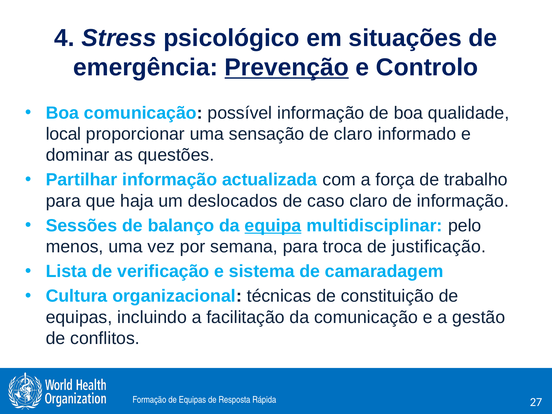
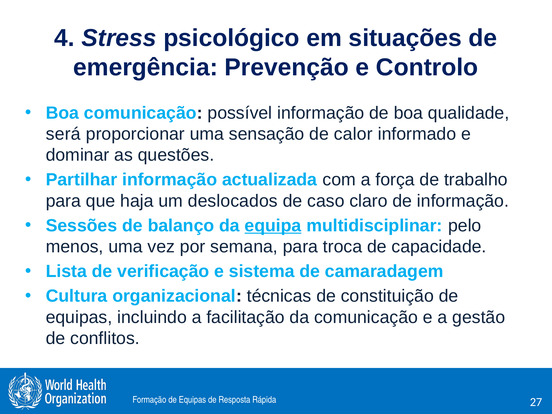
Prevenção underline: present -> none (287, 68)
local: local -> será (63, 134)
de claro: claro -> calor (353, 134)
justificação: justificação -> capacidade (439, 247)
